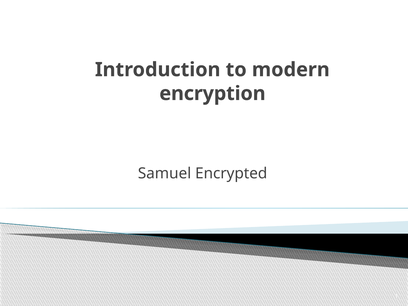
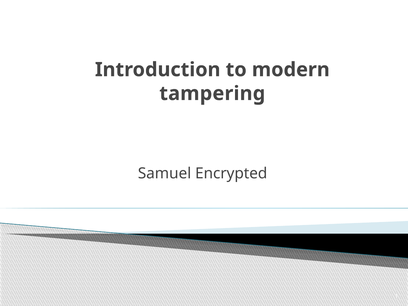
encryption: encryption -> tampering (212, 93)
